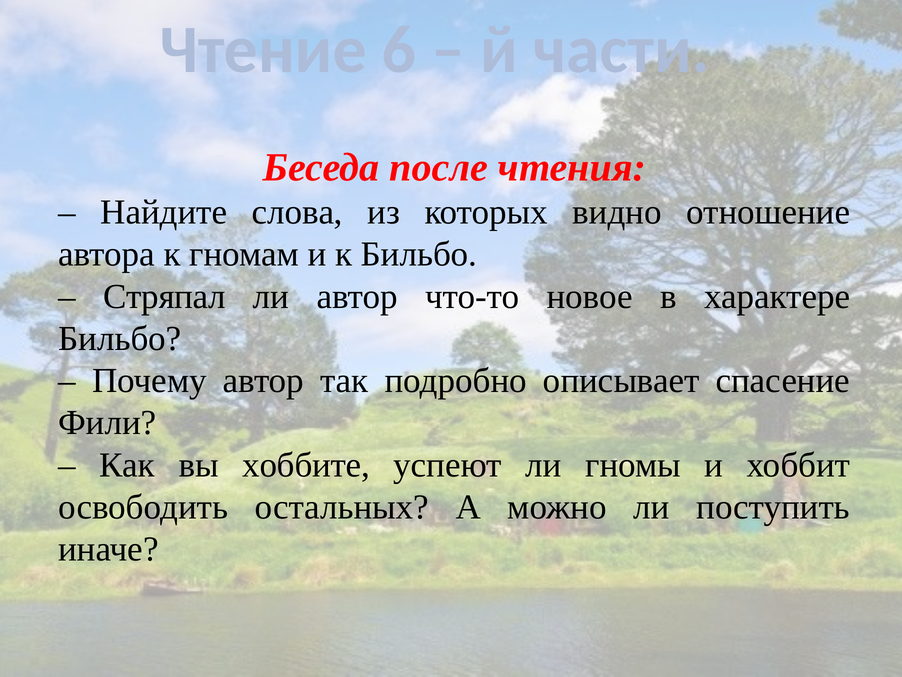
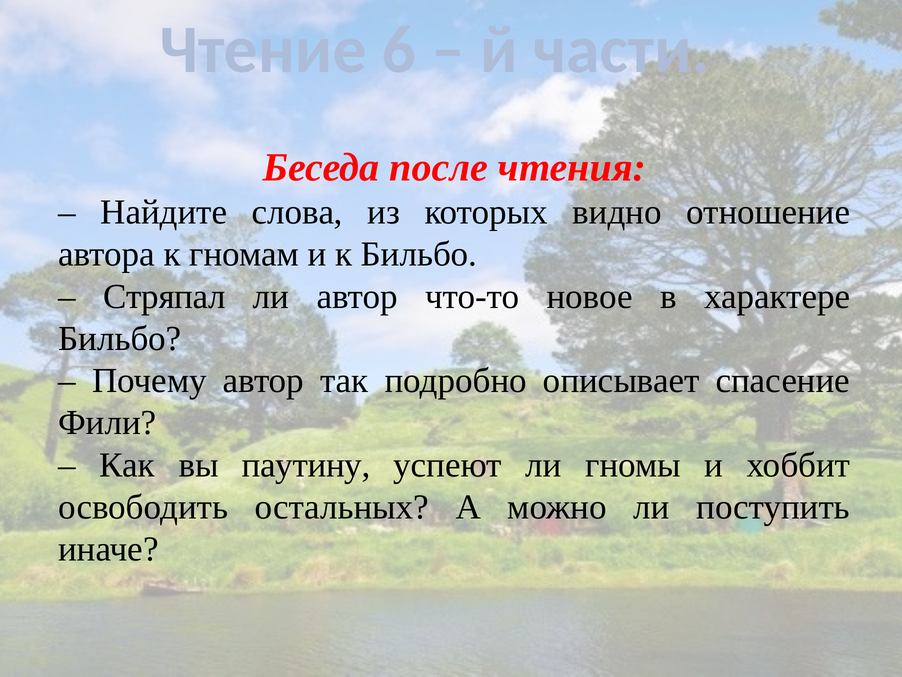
хоббите: хоббите -> паутину (306, 465)
